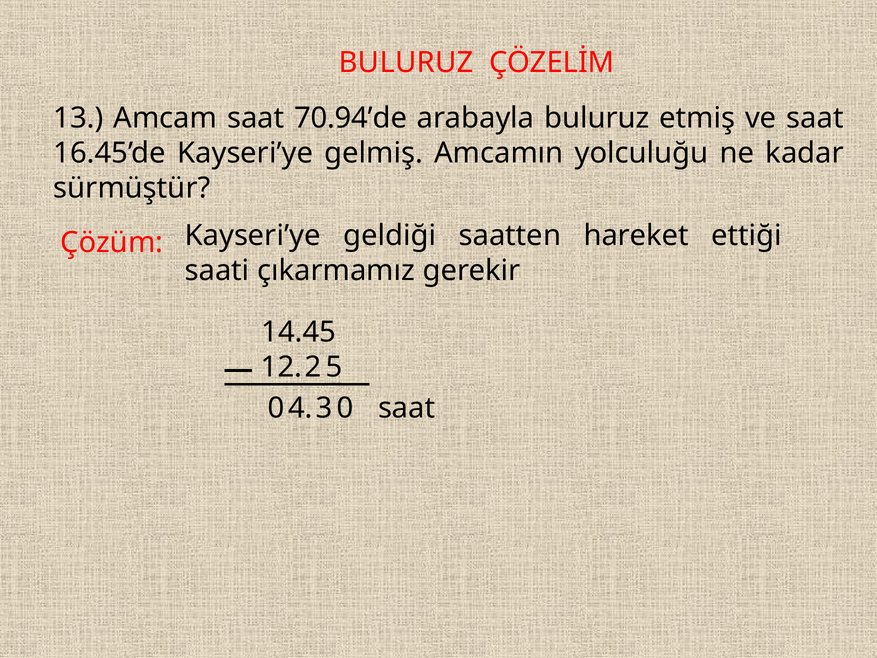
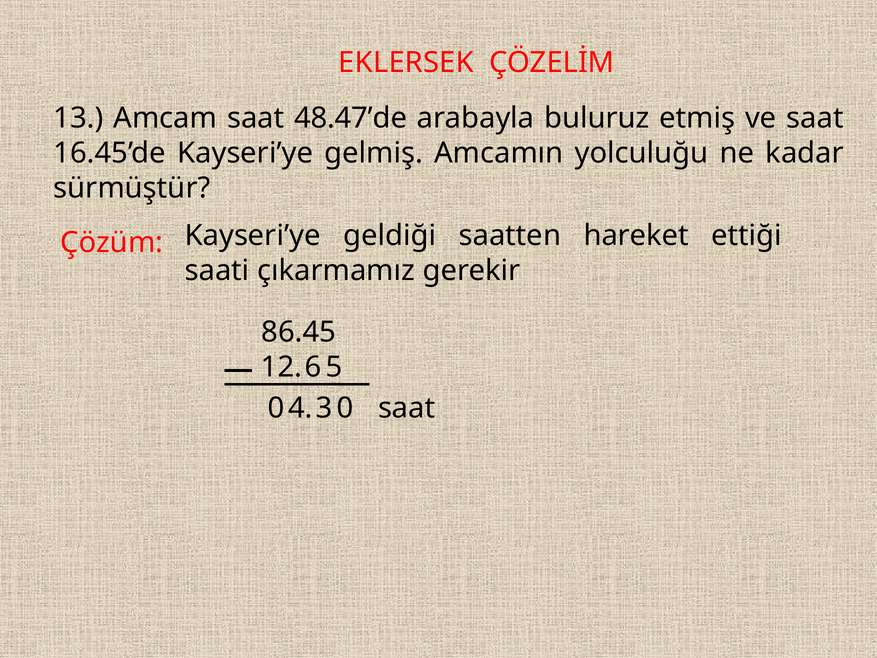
BULURUZ: BULURUZ -> EKLERSEK (406, 63)
70.94’de: 70.94’de -> 48.47’de (351, 118)
14.45: 14.45 -> 86.45 (299, 332)
2: 2 -> 6 (313, 367)
